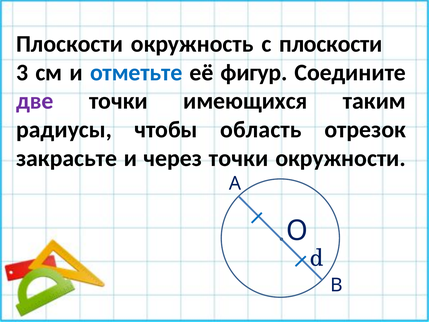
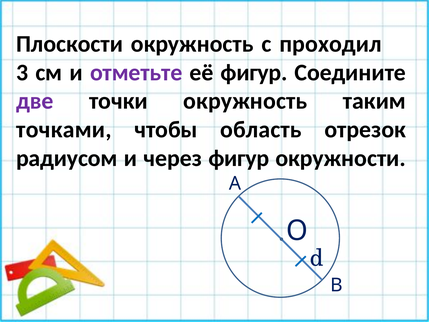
с плоскости: плоскости -> проходил (331, 44)
отметьте colour: blue -> purple (136, 72)
точки имеющихся: имеющихся -> окружность (245, 101)
радиусы: радиусы -> точками (64, 130)
закрасьте: закрасьте -> радиусом (67, 158)
через точки: точки -> фигур (239, 158)
